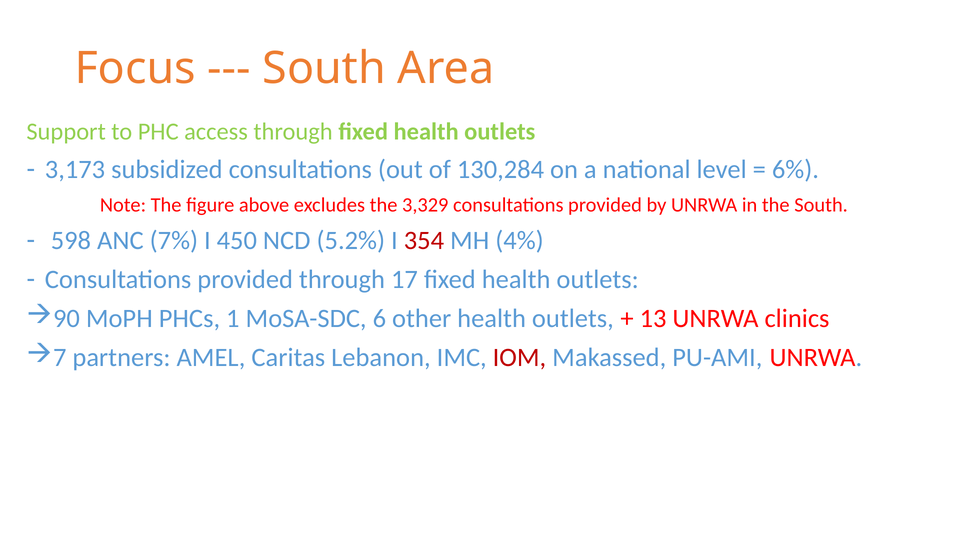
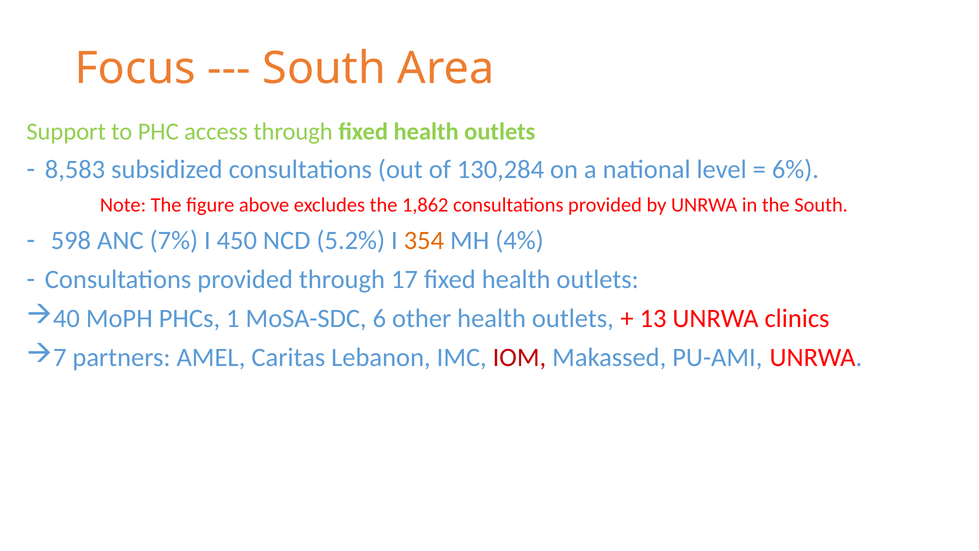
3,173: 3,173 -> 8,583 (75, 169)
3,329: 3,329 -> 1,862 (425, 205)
354 colour: red -> orange (424, 241)
90: 90 -> 40 (66, 318)
